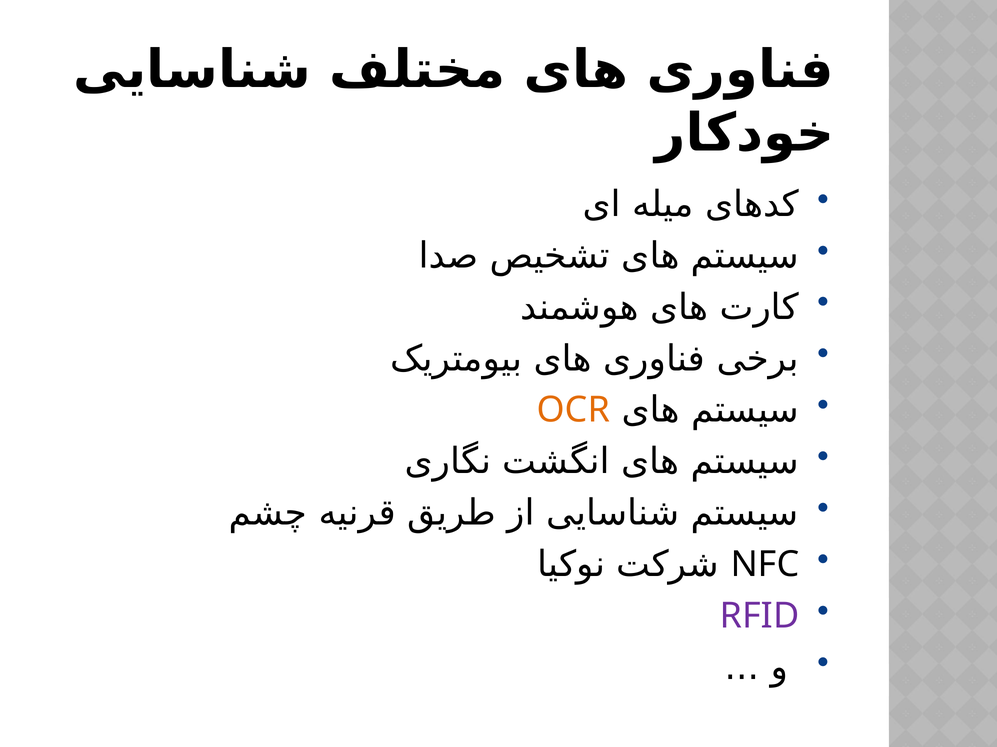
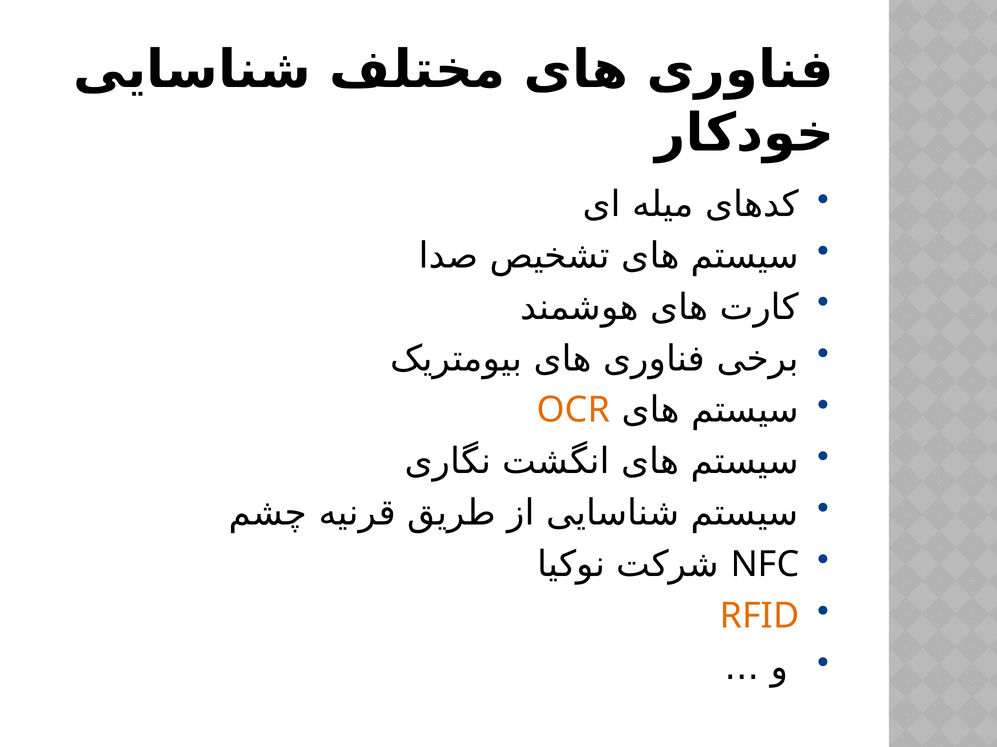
RFID colour: purple -> orange (760, 617)
